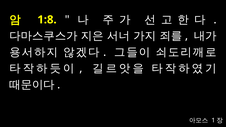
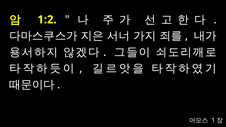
1:8: 1:8 -> 1:2 (47, 20)
